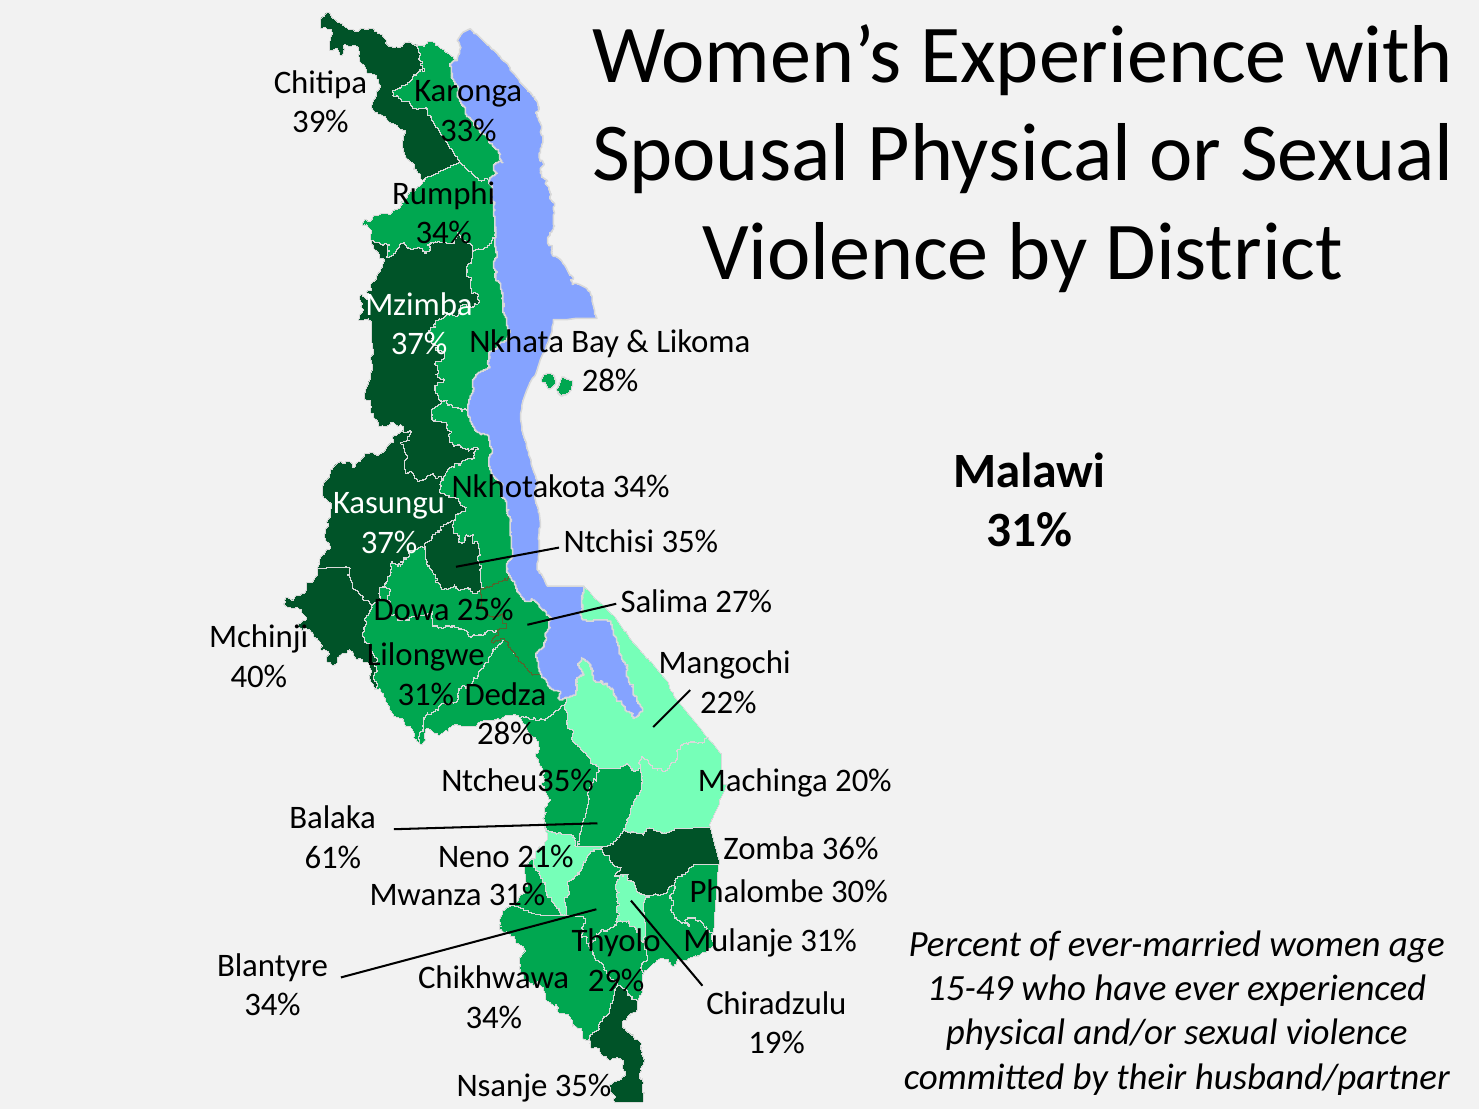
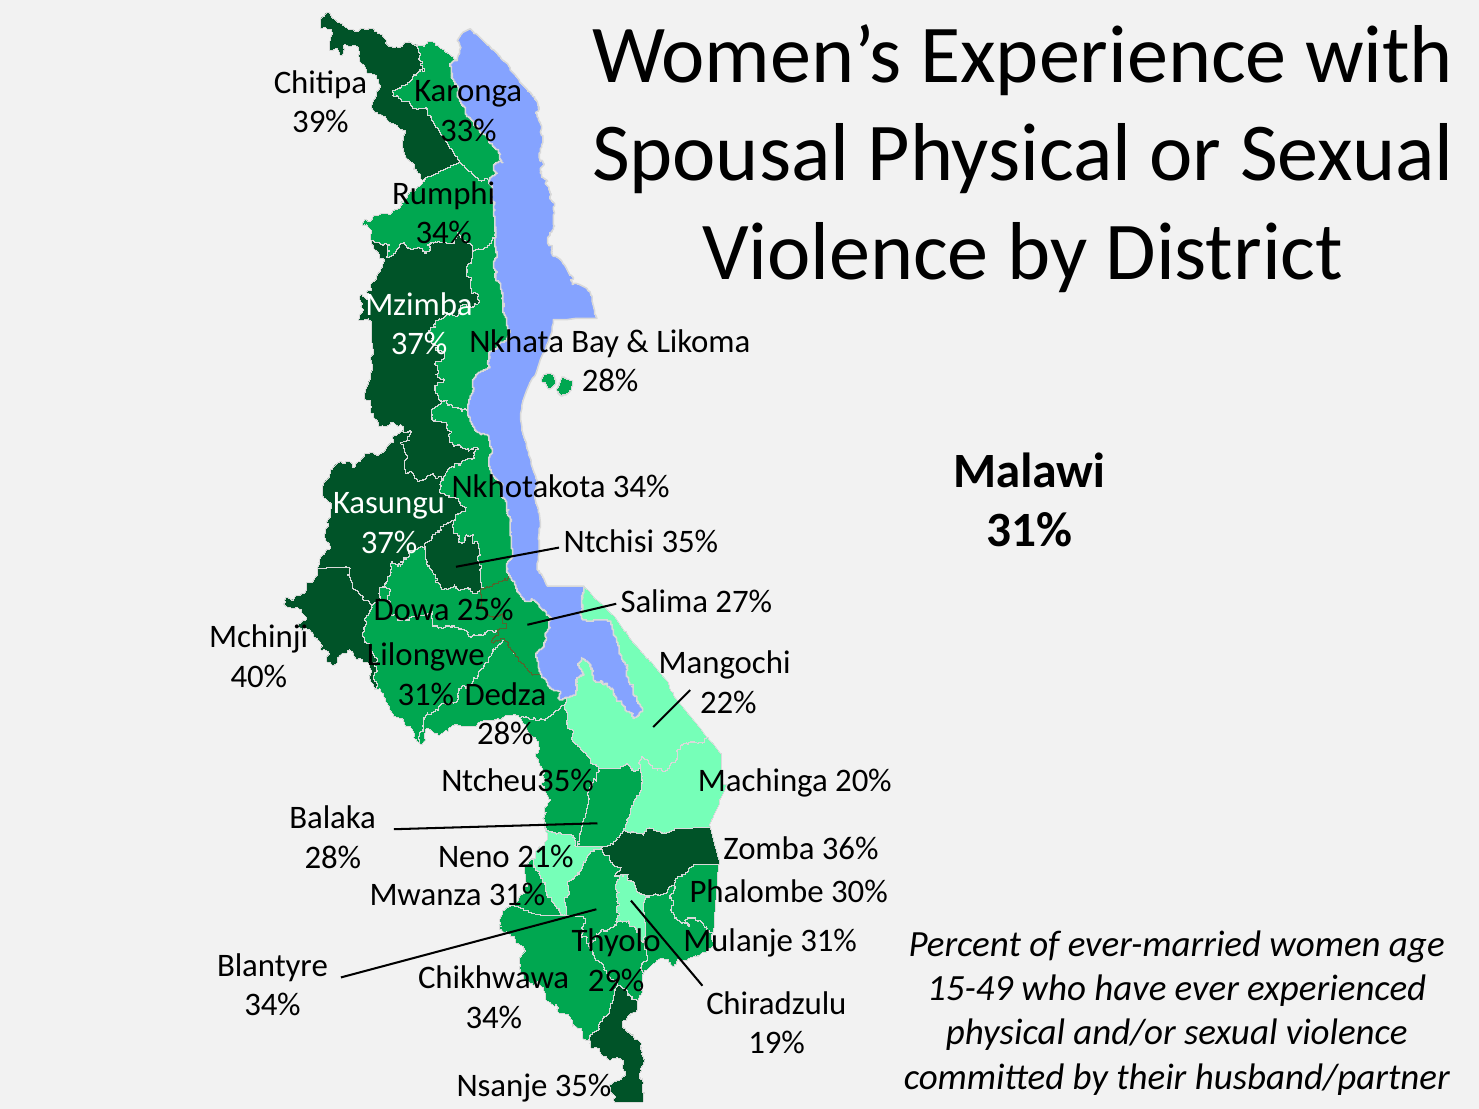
61%: 61% -> 28% (333, 857)
